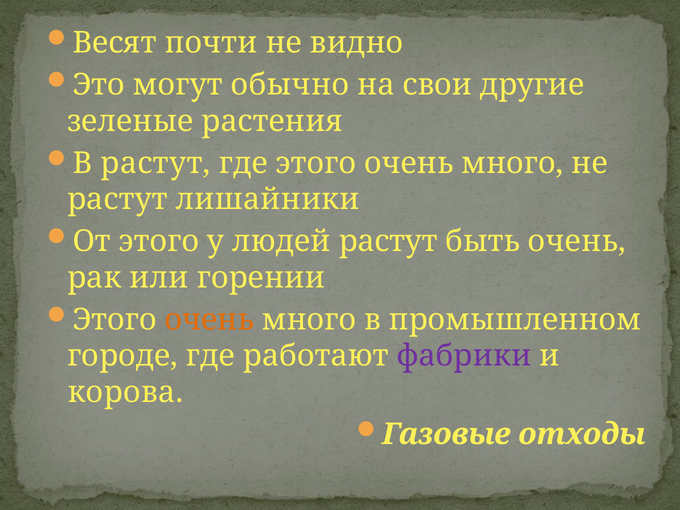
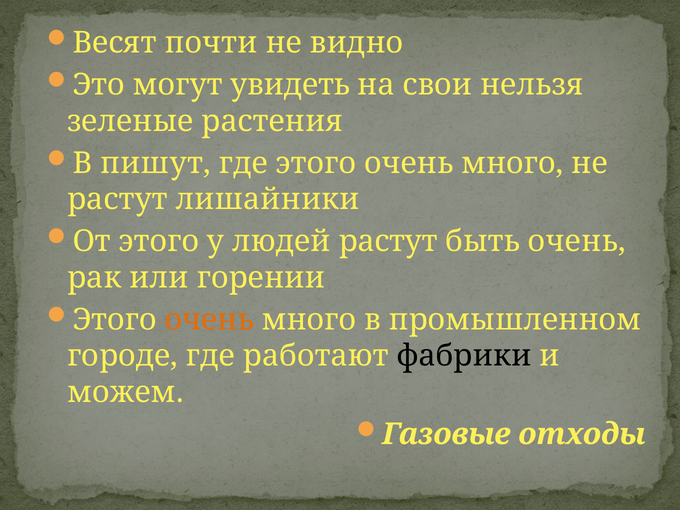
обычно: обычно -> увидеть (290, 85)
другие: другие -> нельзя (532, 85)
В растут: растут -> пишут (156, 163)
фабрики colour: purple -> black (464, 356)
корова: корова -> можем (125, 392)
